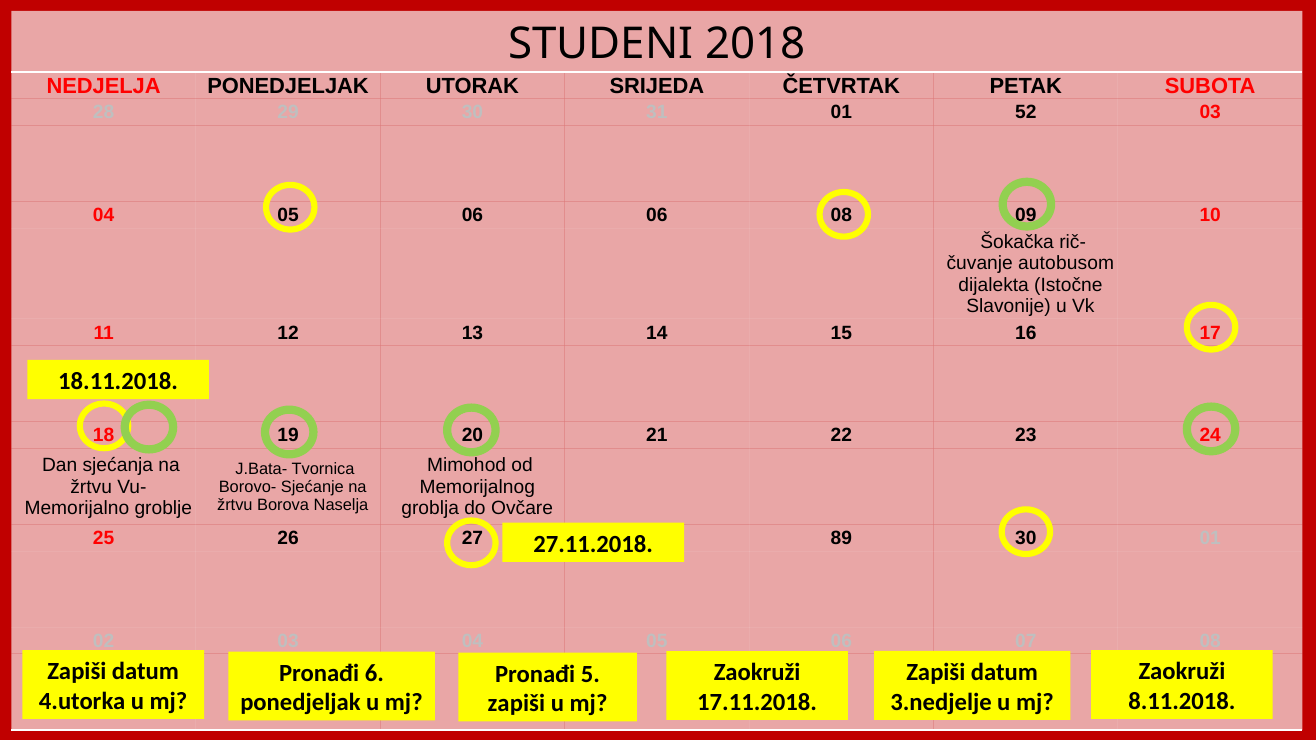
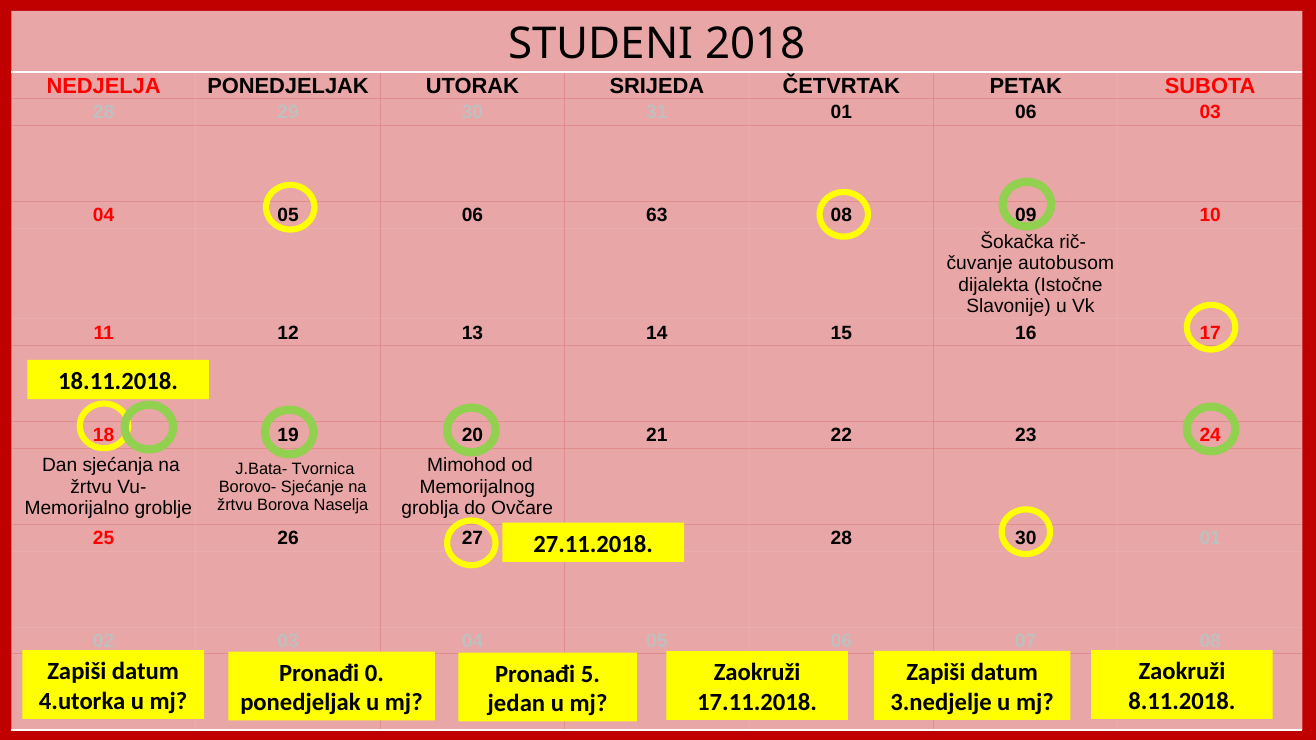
01 52: 52 -> 06 (1026, 113)
06 06: 06 -> 63 (657, 215)
89: 89 -> 28 (841, 539)
6: 6 -> 0 (374, 673)
zapiši: zapiši -> jedan (516, 704)
